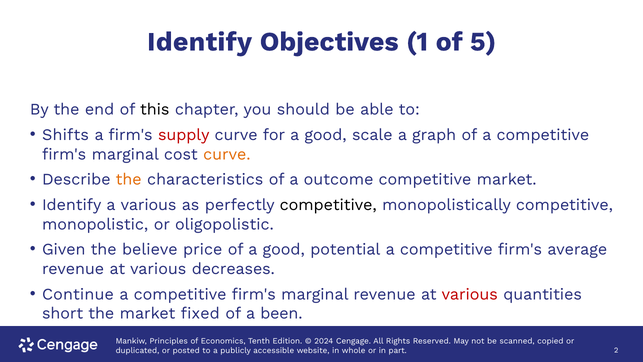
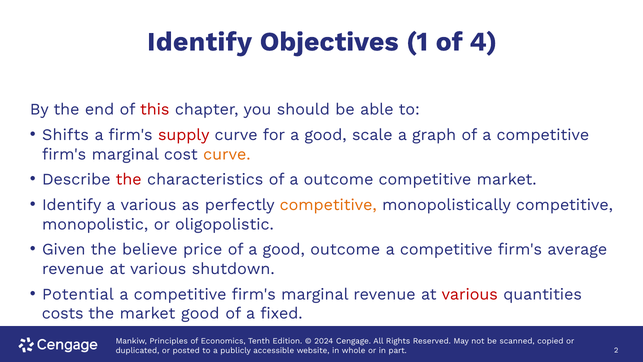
5: 5 -> 4 (483, 42)
this colour: black -> red (155, 109)
the colour: orange -> red (129, 179)
competitive colour: black -> orange (328, 205)
good potential: potential -> outcome (345, 249)
decreases: decreases -> shutdown (233, 269)
Continue: Continue -> Potential (78, 294)
short: short -> costs (63, 313)
market fixed: fixed -> good (200, 313)
been: been -> fixed (281, 313)
